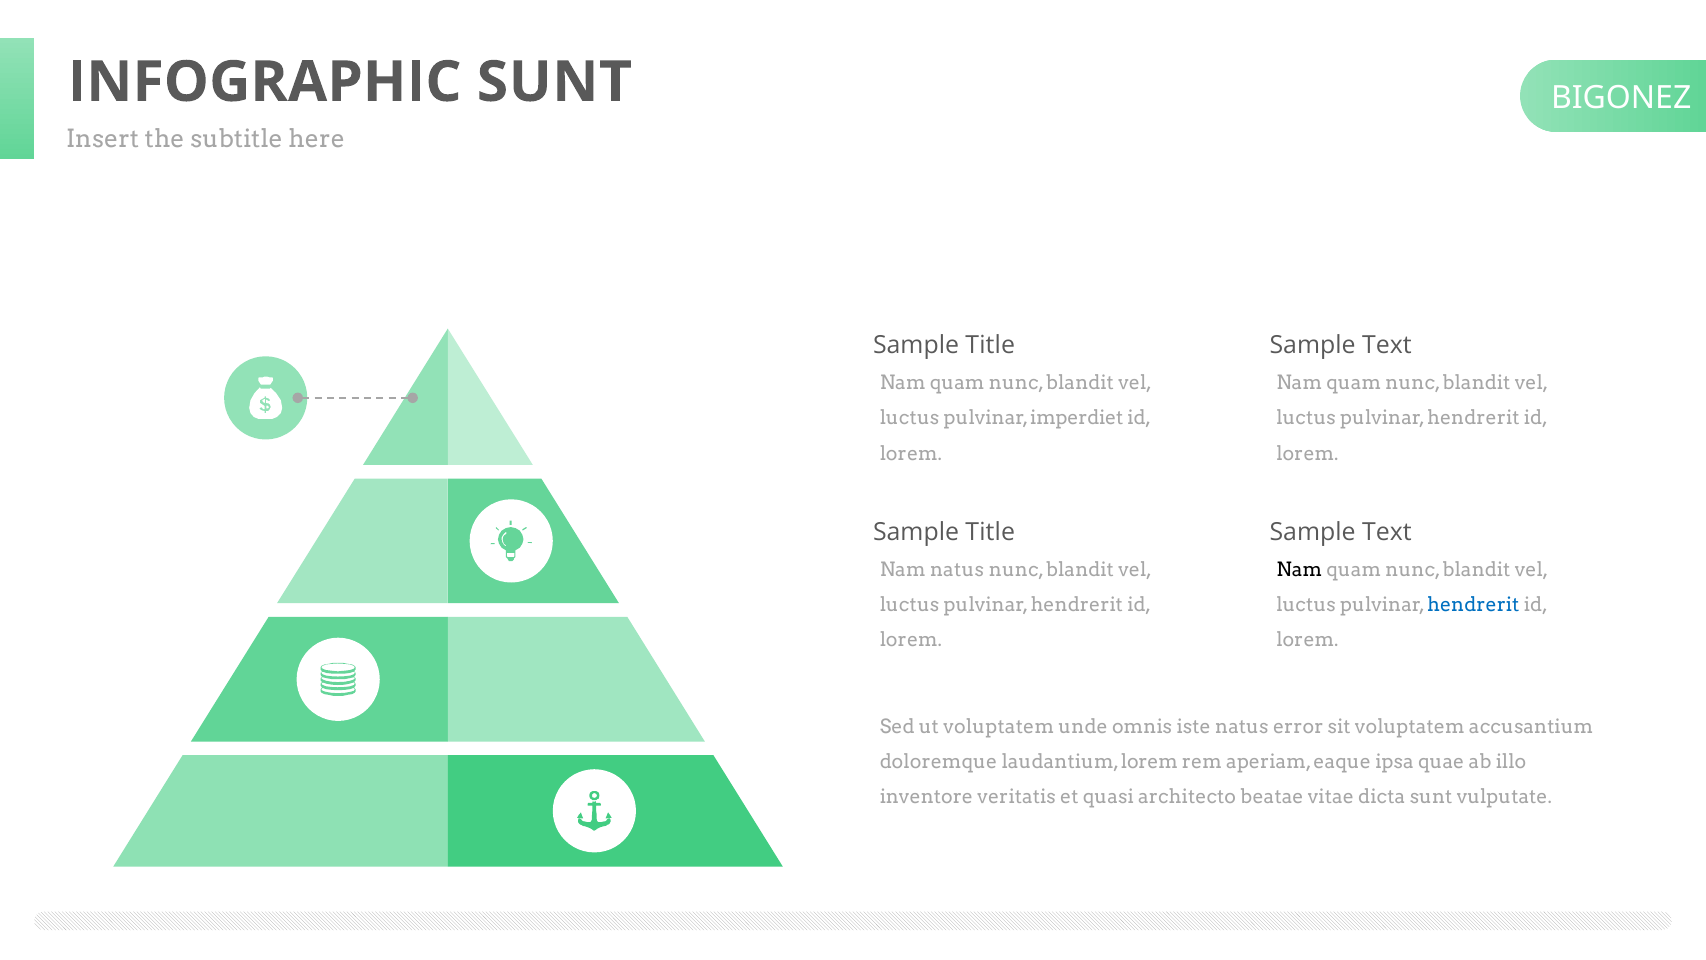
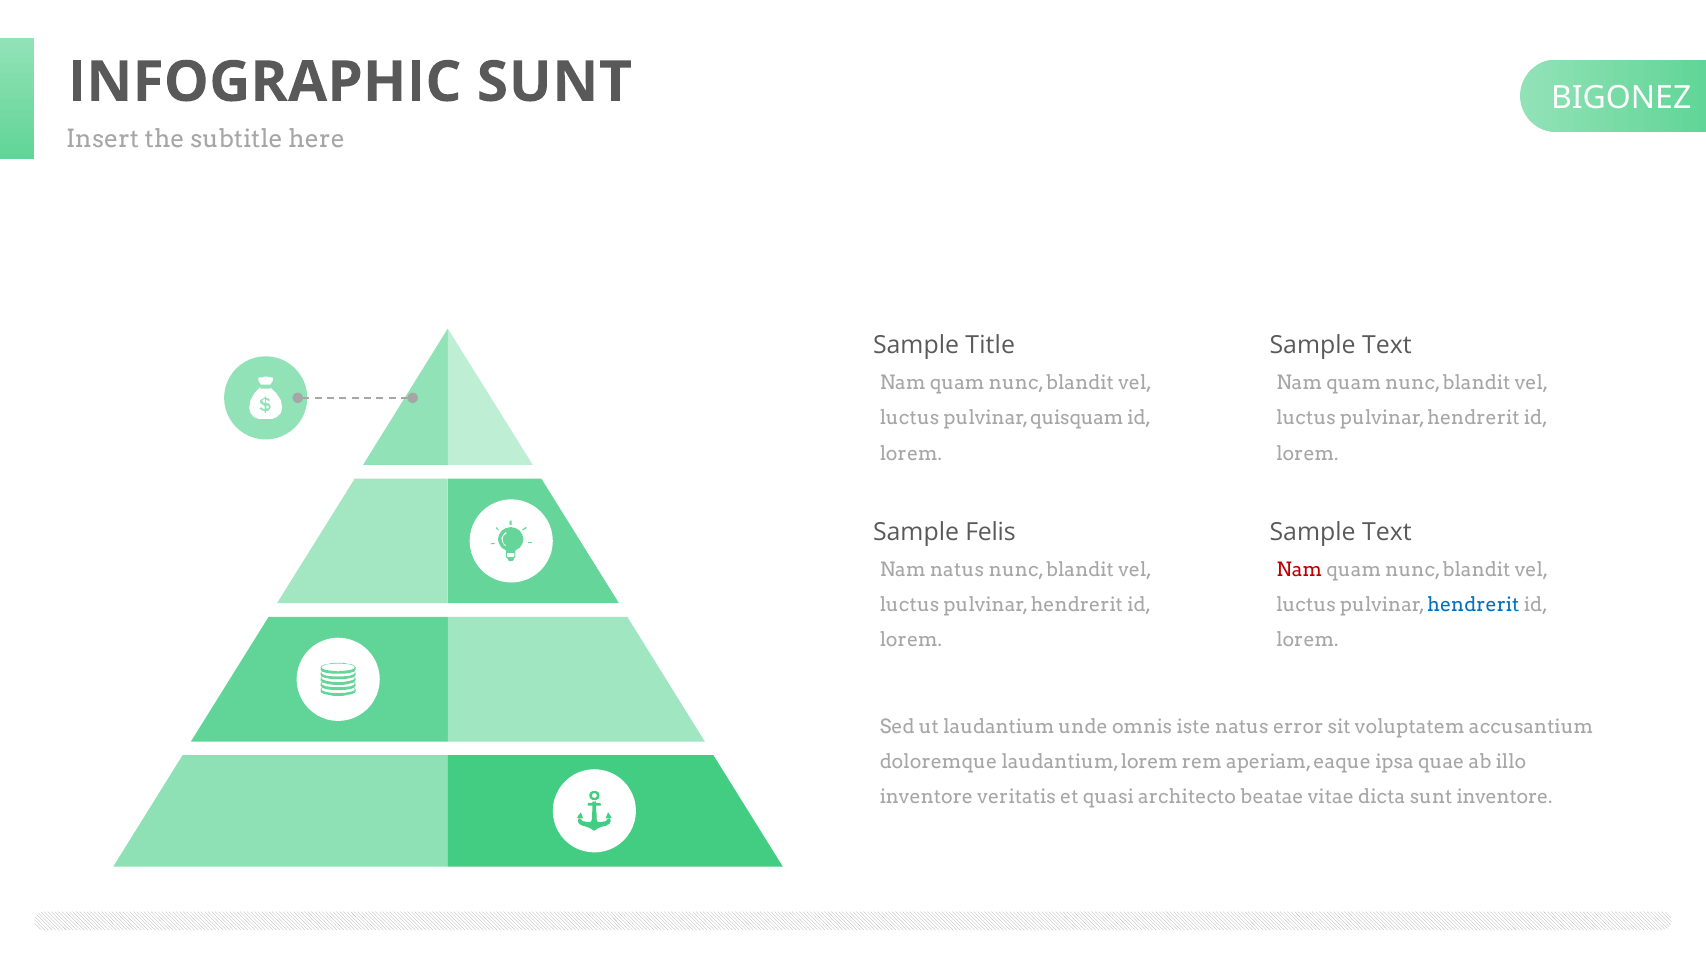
imperdiet: imperdiet -> quisquam (1077, 418)
Title: Title -> Felis (991, 532)
Nam colour: black -> red (1299, 569)
ut voluptatem: voluptatem -> laudantium (999, 726)
sunt vulputate: vulputate -> inventore (1504, 797)
